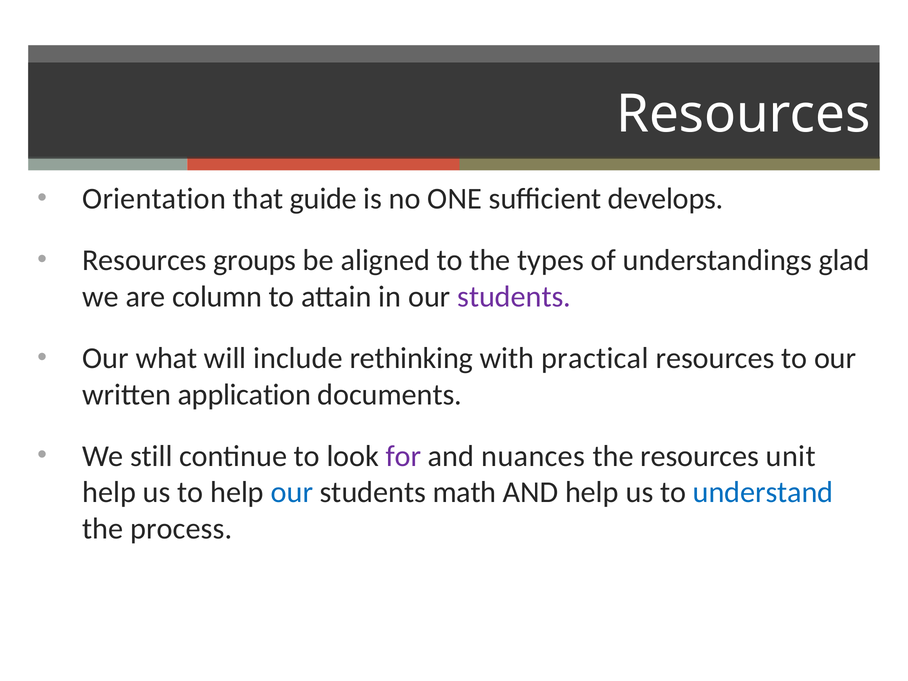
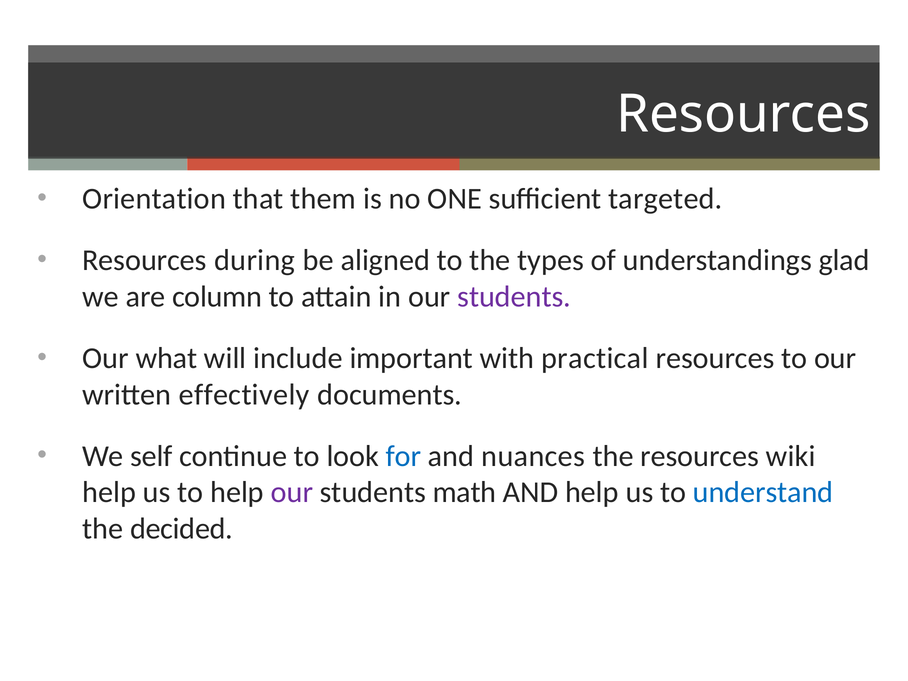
guide: guide -> them (323, 199)
develops: develops -> targeted (665, 199)
groups: groups -> during (255, 260)
rethinking: rethinking -> important (411, 358)
application: application -> effectively (244, 395)
still: still -> self (151, 456)
for colour: purple -> blue (404, 456)
unit: unit -> wiki (791, 456)
our colour: blue -> purple (292, 492)
process: process -> decided (182, 529)
